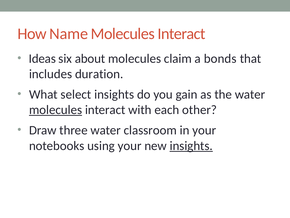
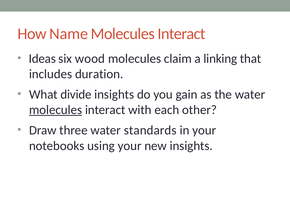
about: about -> wood (90, 58)
bonds: bonds -> linking (220, 58)
select: select -> divide (76, 94)
classroom: classroom -> standards (150, 130)
insights underline: present -> none (191, 145)
